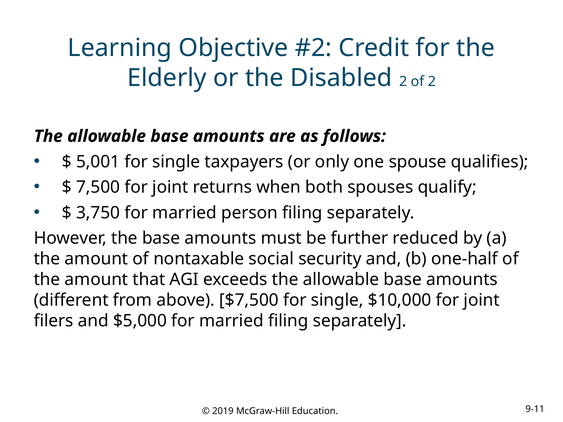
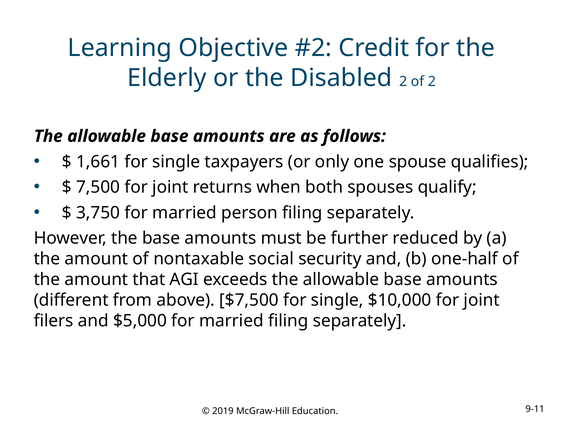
5,001: 5,001 -> 1,661 (98, 162)
